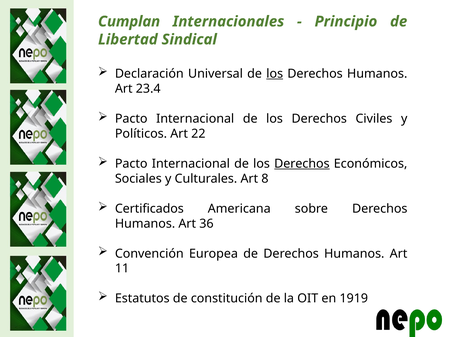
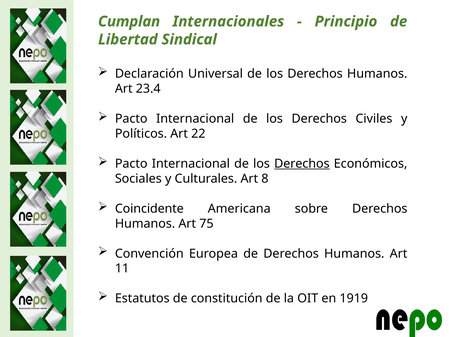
los underline: present -> none (275, 74)
Certificados: Certificados -> Coincidente (149, 208)
36: 36 -> 75 (206, 223)
